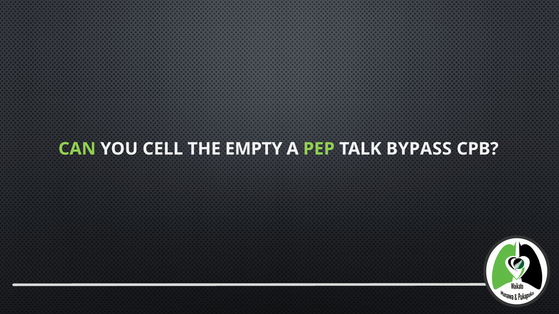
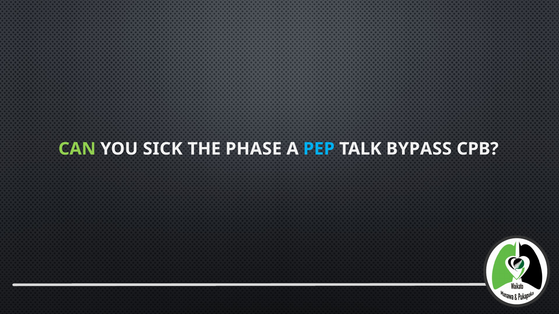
CELL: CELL -> SICK (163, 149)
EMPTY: EMPTY -> PHASE (254, 149)
PEP colour: light green -> light blue (319, 149)
